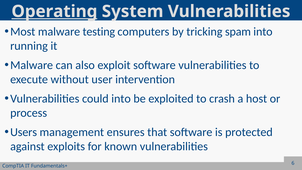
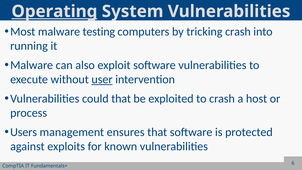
tricking spam: spam -> crash (238, 32)
user underline: none -> present (102, 79)
could into: into -> that (121, 99)
